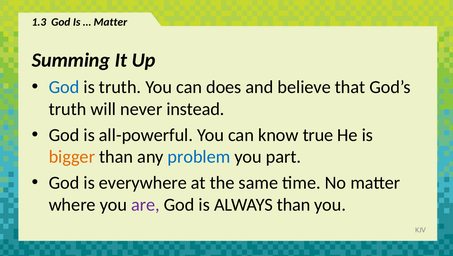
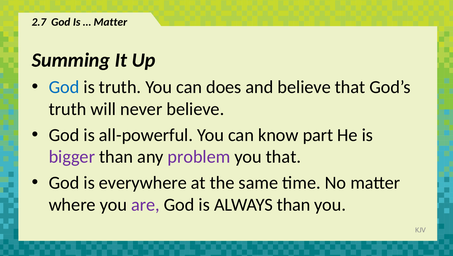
1.3: 1.3 -> 2.7 (39, 22)
never instead: instead -> believe (195, 109)
true: true -> part (318, 135)
bigger colour: orange -> purple (72, 157)
problem colour: blue -> purple (199, 157)
you part: part -> that (284, 157)
